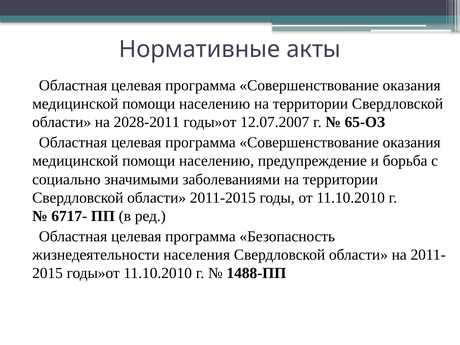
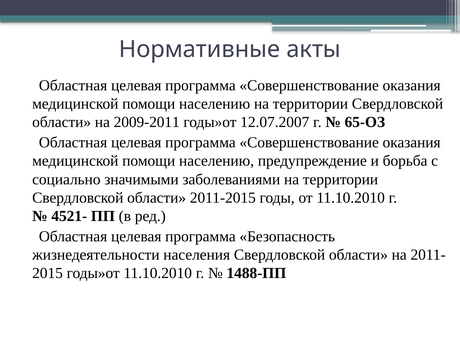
2028-2011: 2028-2011 -> 2009-2011 (147, 122)
6717-: 6717- -> 4521- (69, 216)
